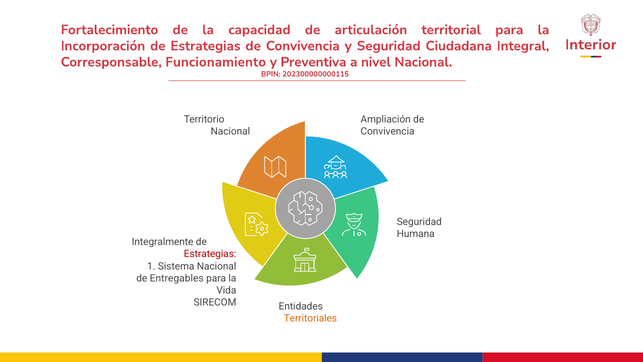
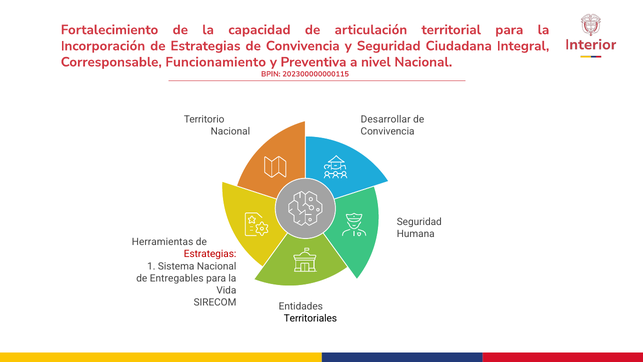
Ampliación: Ampliación -> Desarrollar (386, 119)
Integralmente: Integralmente -> Herramientas (163, 242)
Territoriales colour: orange -> black (310, 318)
